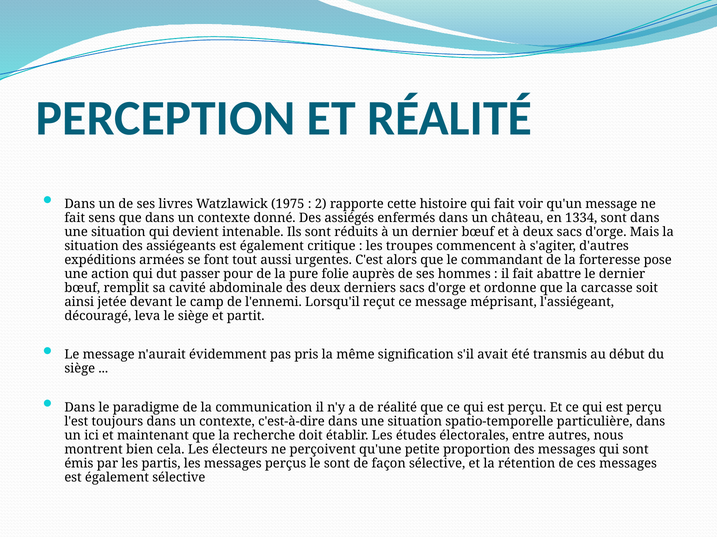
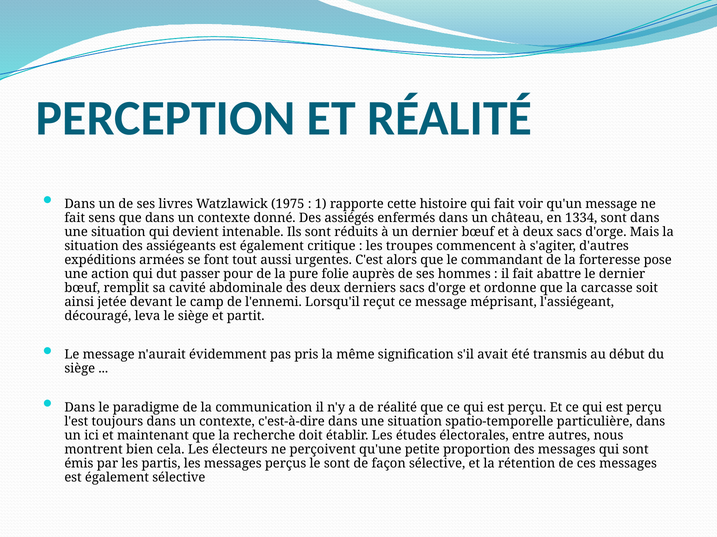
2: 2 -> 1 (321, 204)
